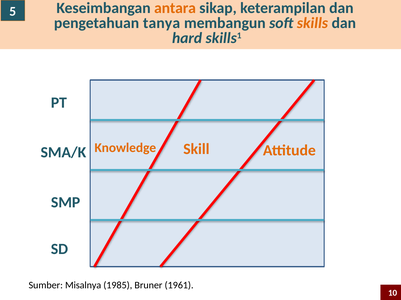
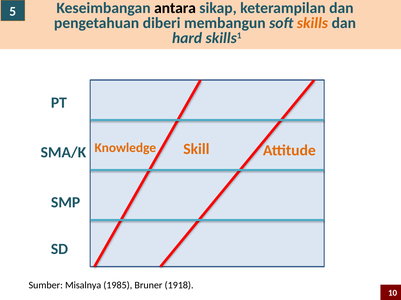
antara colour: orange -> black (175, 8)
tanya: tanya -> diberi (162, 23)
1961: 1961 -> 1918 (179, 286)
